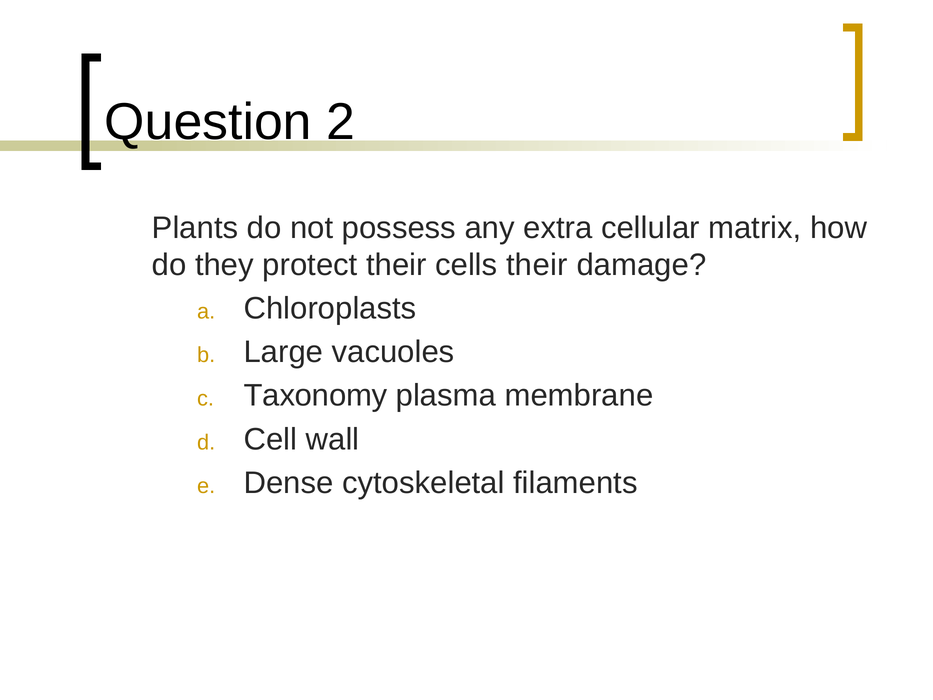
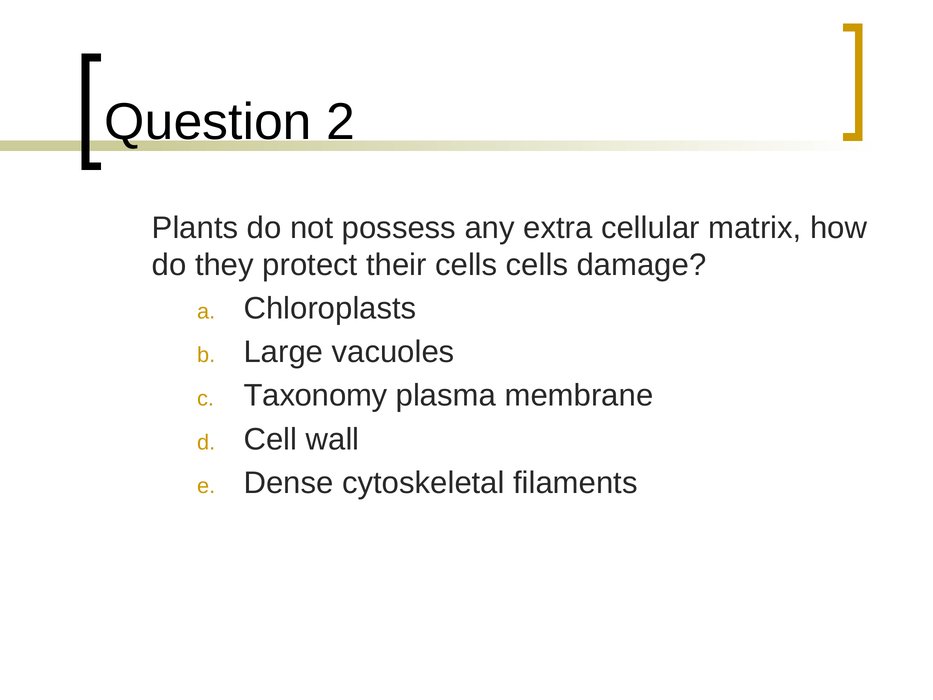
cells their: their -> cells (537, 265)
